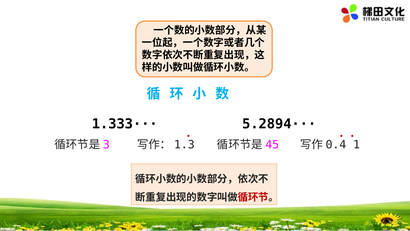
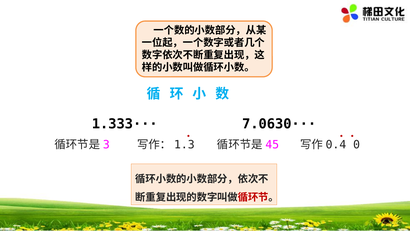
5.2894···: 5.2894··· -> 7.0630··· (279, 124)
1: 1 -> 0 (357, 144)
